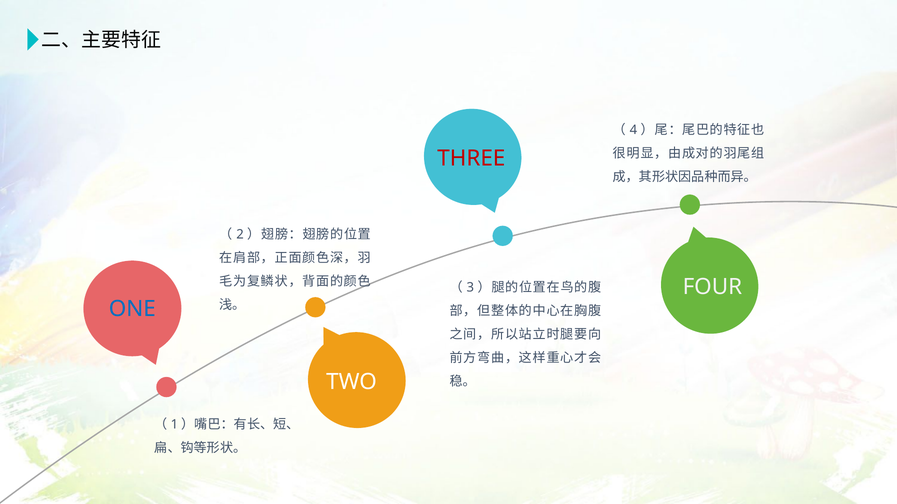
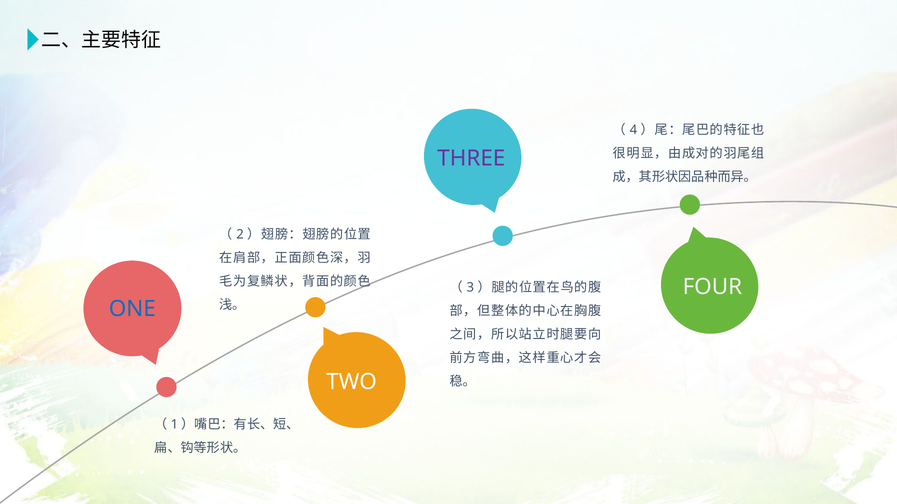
THREE colour: red -> purple (471, 158)
